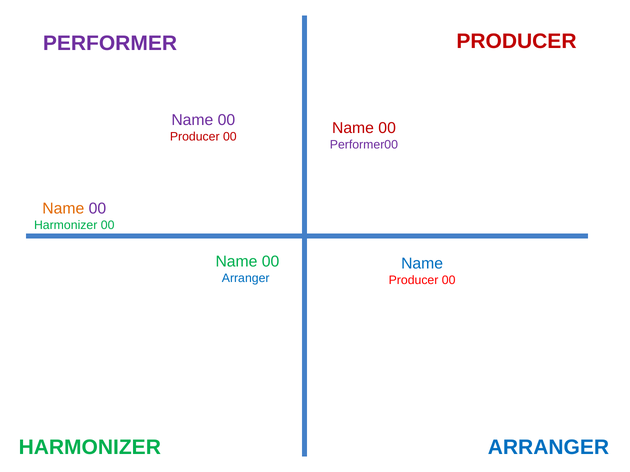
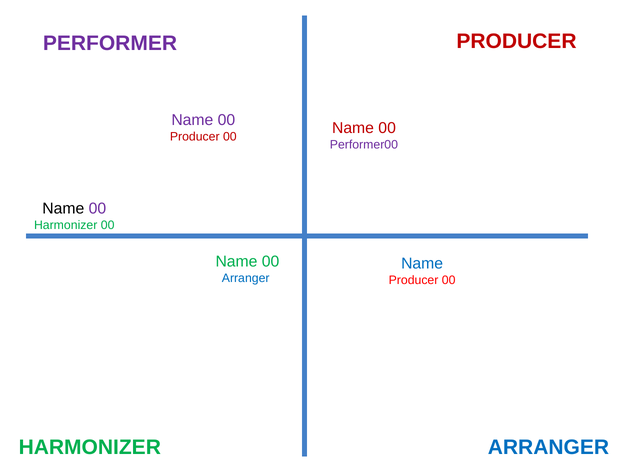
Name colour: orange -> black (63, 209)
